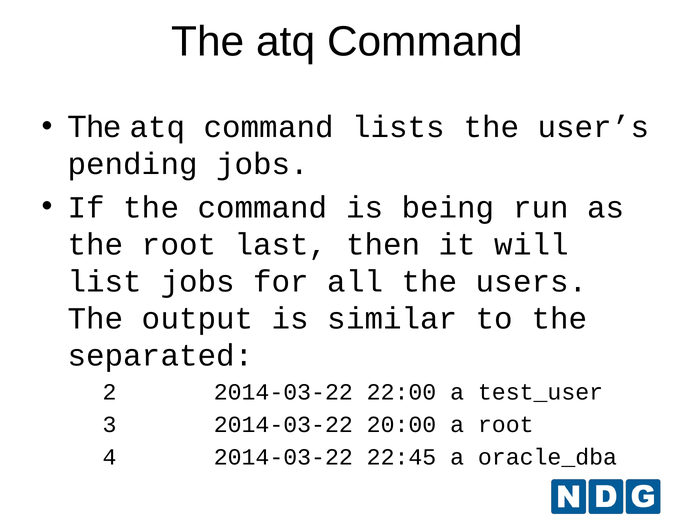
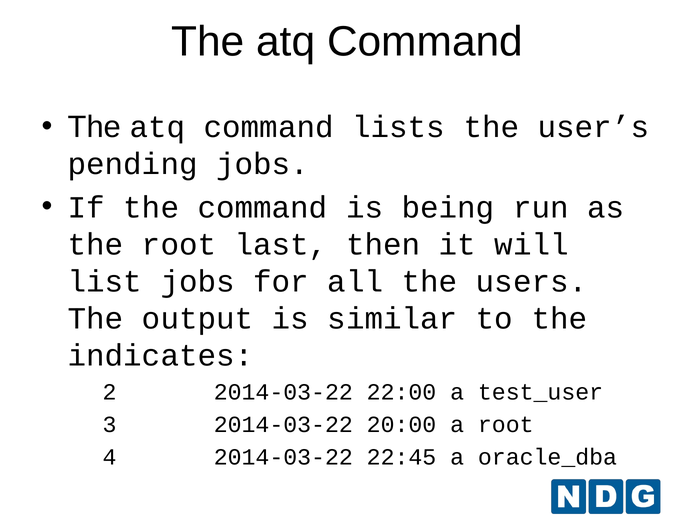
separated: separated -> indicates (161, 356)
